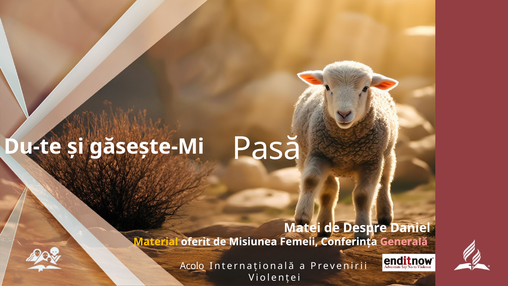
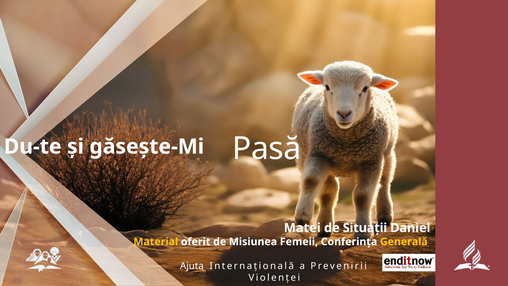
Despre: Despre -> Situații (365, 228)
Generală colour: pink -> yellow (404, 242)
Acolo: Acolo -> Ajuta (192, 266)
